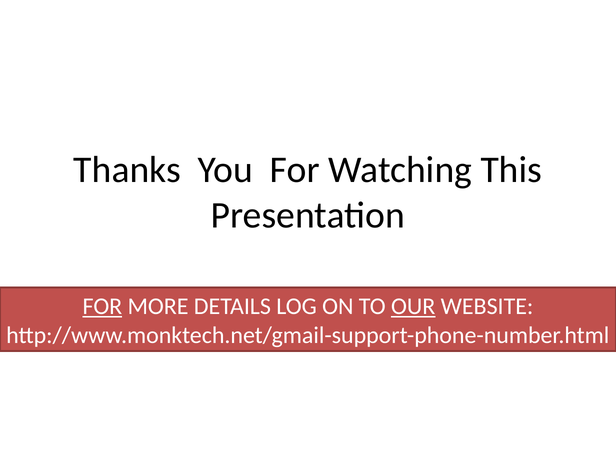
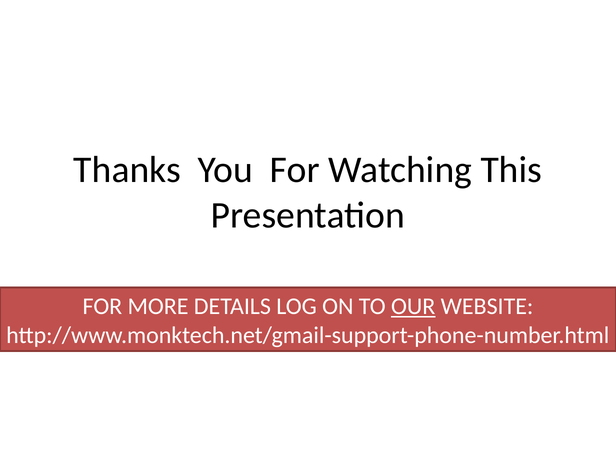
FOR underline: present -> none (102, 307)
